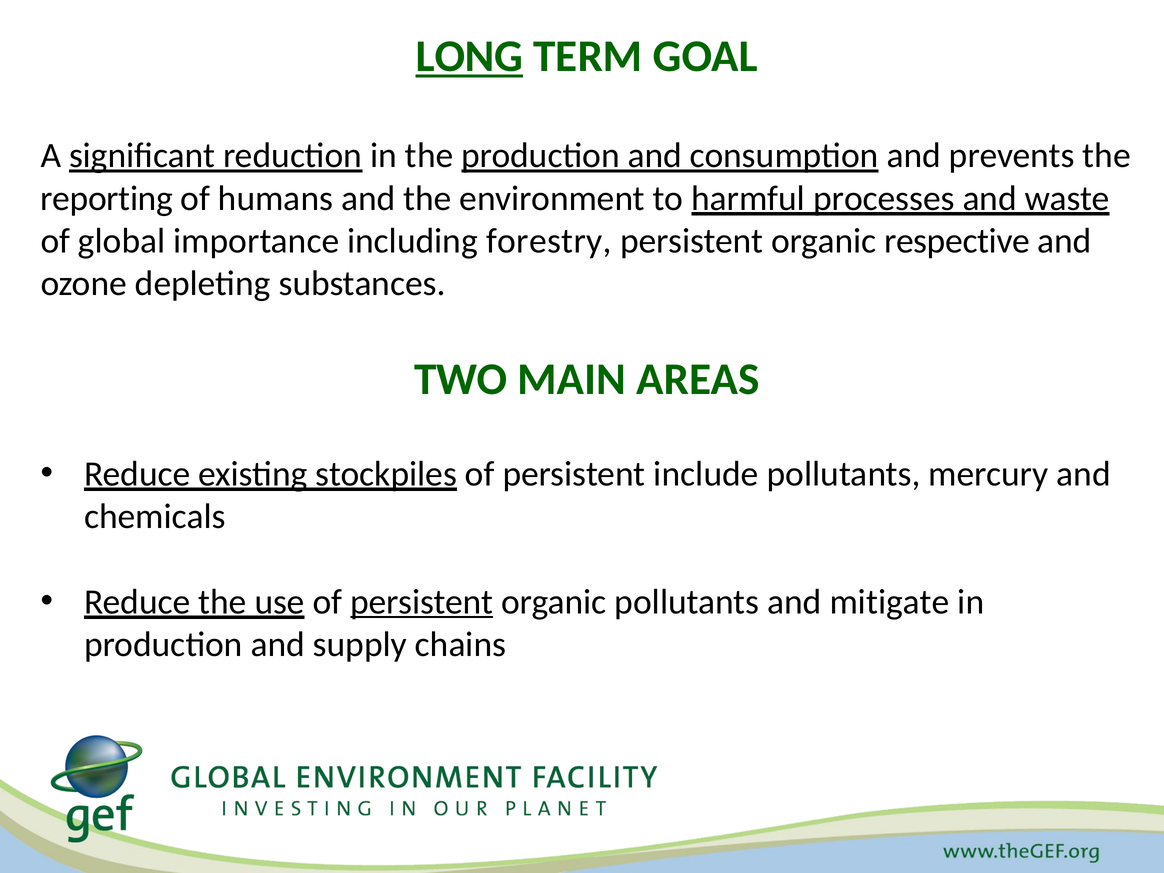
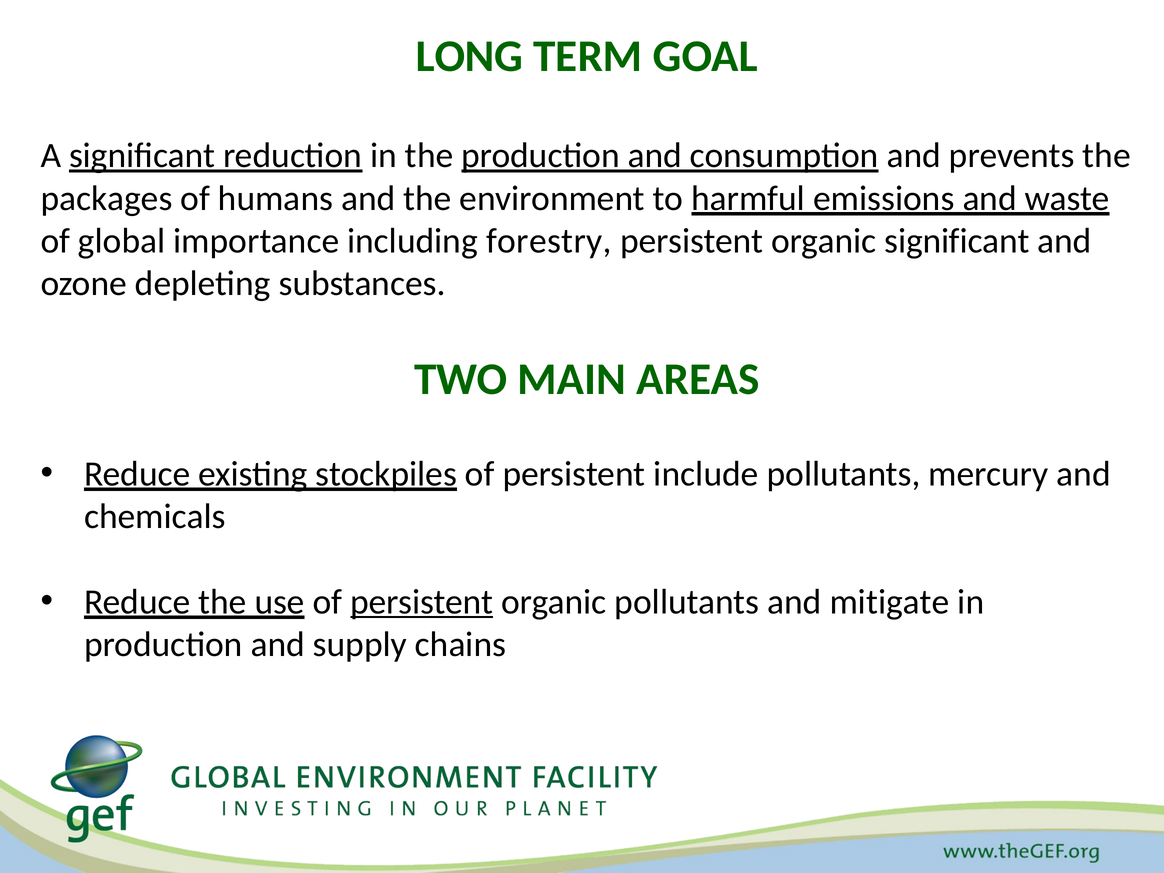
LONG underline: present -> none (469, 57)
reporting: reporting -> packages (106, 198)
processes: processes -> emissions (884, 198)
organic respective: respective -> significant (957, 241)
